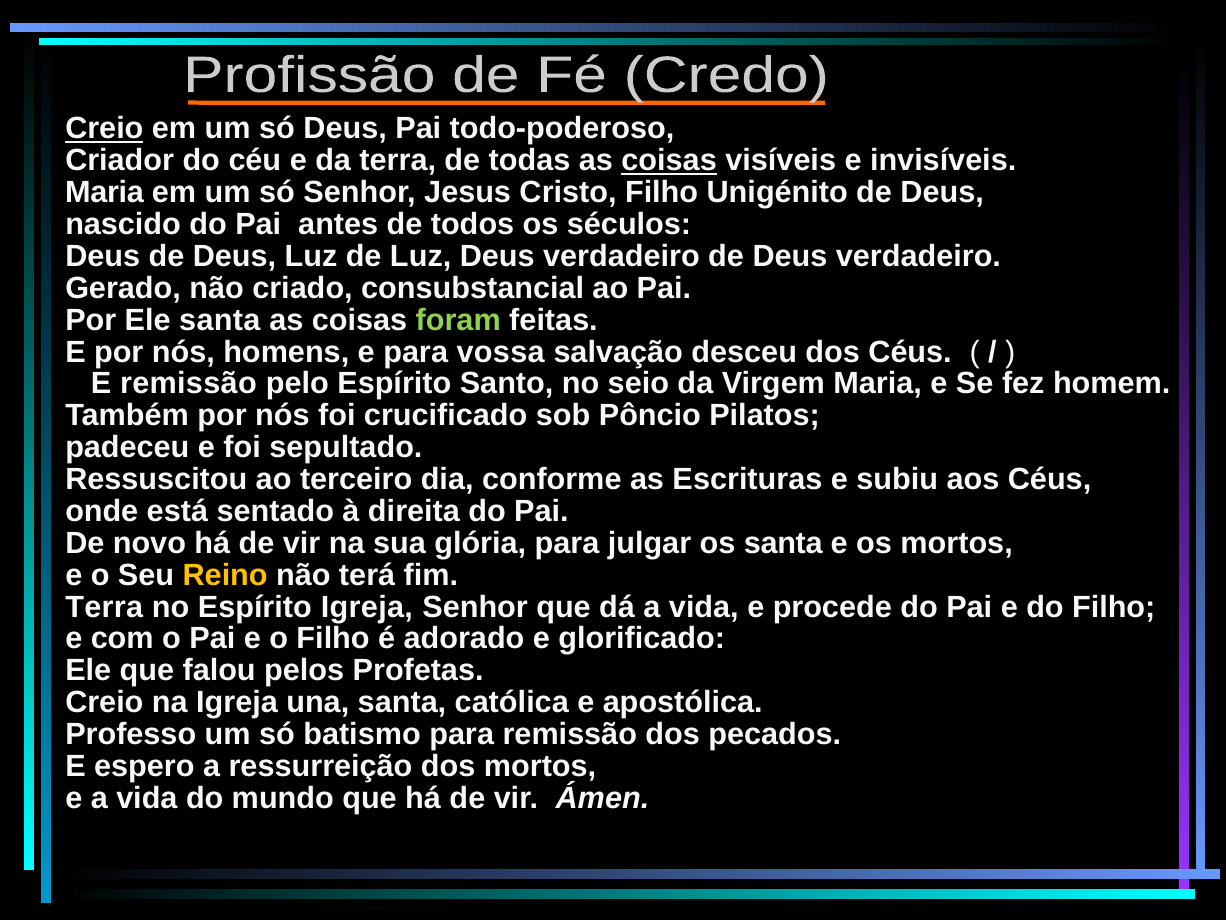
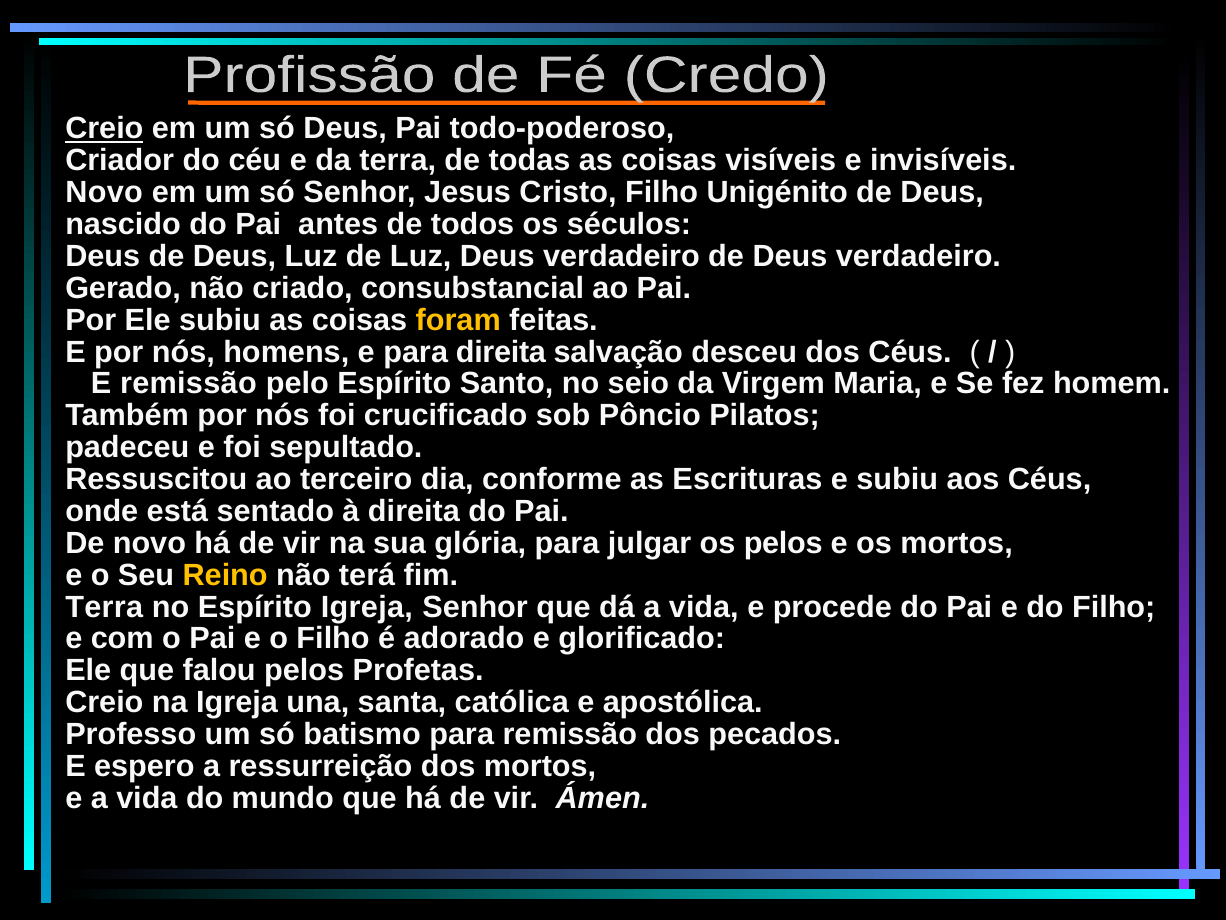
coisas underline: present -> none (669, 161)
Maria: Maria -> Novo (104, 193)
Ele santa: santa -> subiu (220, 320)
foram colour: light green -> yellow (458, 320)
para vossa: vossa -> direita (501, 352)
os santa: santa -> pelos (783, 543)
